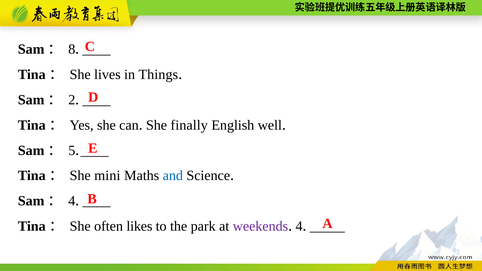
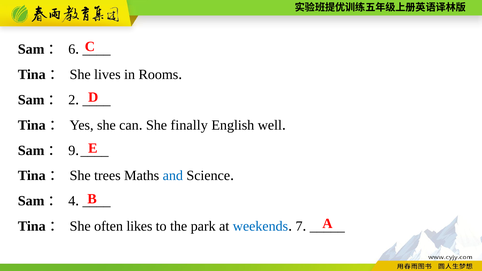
8: 8 -> 6 (72, 49)
Things: Things -> Rooms (158, 75)
5: 5 -> 9 (72, 150)
mini: mini -> trees (107, 176)
weekends colour: purple -> blue (260, 226)
4: 4 -> 7 (299, 226)
